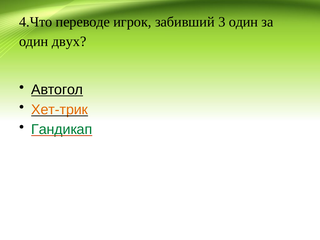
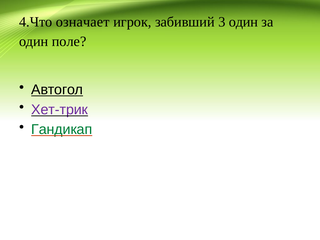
переводе: переводе -> означает (83, 22)
двух: двух -> поле (69, 41)
Хет-трик colour: orange -> purple (60, 110)
